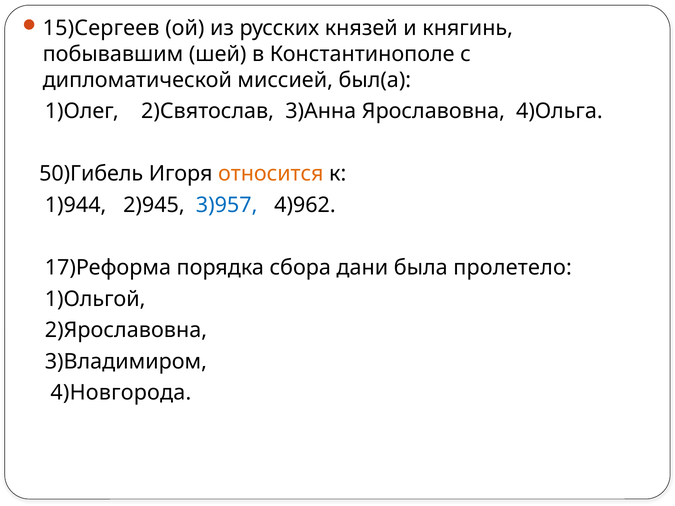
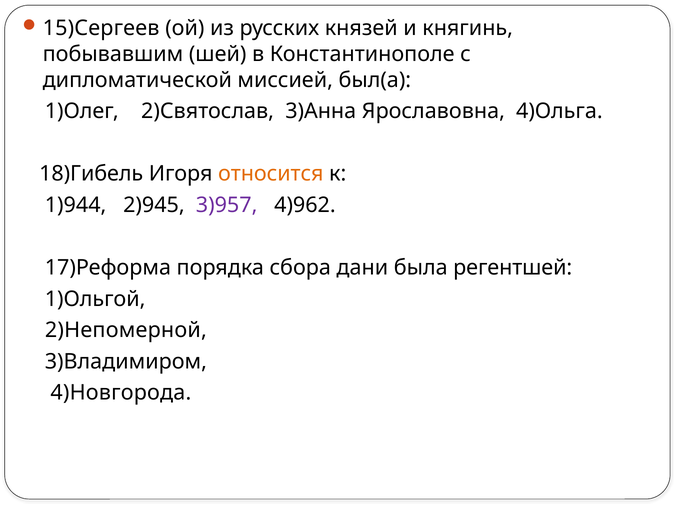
50)Гибель: 50)Гибель -> 18)Гибель (91, 174)
3)957 colour: blue -> purple (227, 205)
пролетело: пролетело -> регентшей (513, 268)
2)Ярославовна: 2)Ярославовна -> 2)Непомерной (126, 330)
